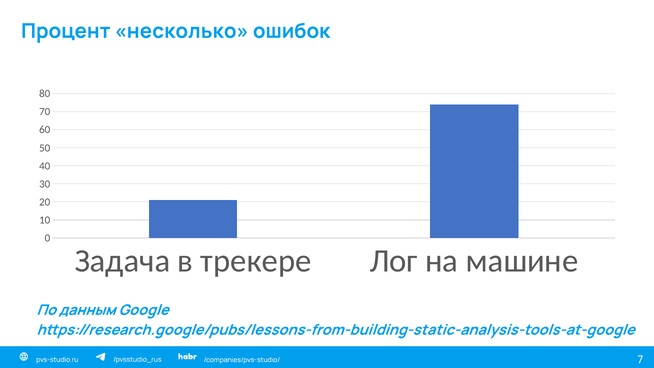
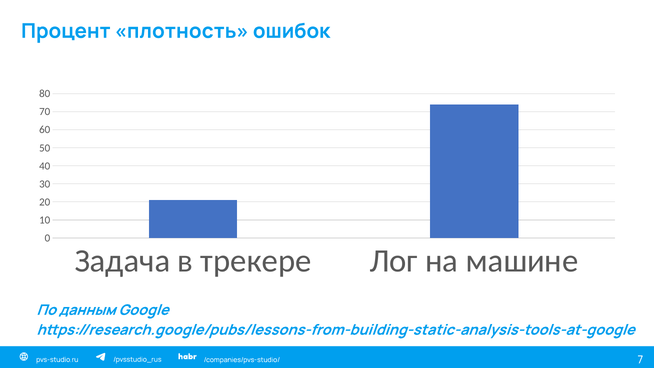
несколько: несколько -> плотность (182, 31)
